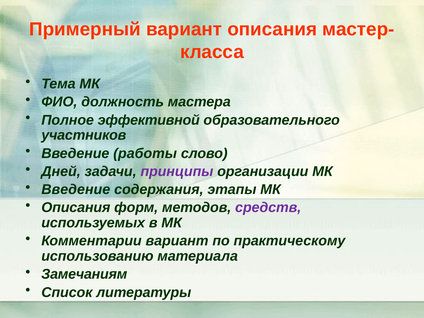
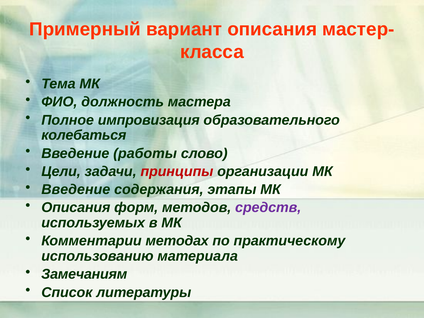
эффективной: эффективной -> импровизация (149, 120)
участников: участников -> колебаться (84, 135)
Дней: Дней -> Цели (61, 171)
принципы colour: purple -> red (177, 171)
Комментарии вариант: вариант -> методах (177, 241)
